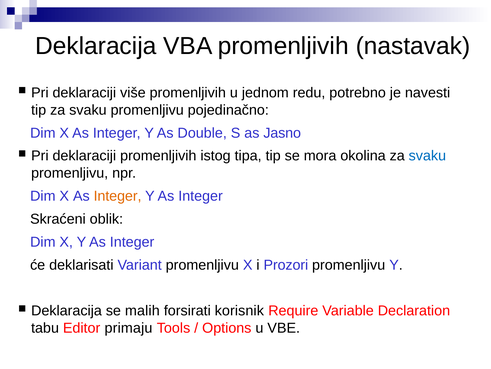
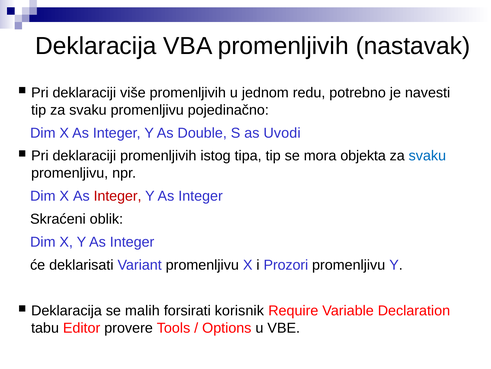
Jasno: Jasno -> Uvodi (282, 133)
okolina: okolina -> objekta (363, 156)
Integer colour: orange -> red (118, 196)
primaju: primaju -> provere (129, 327)
